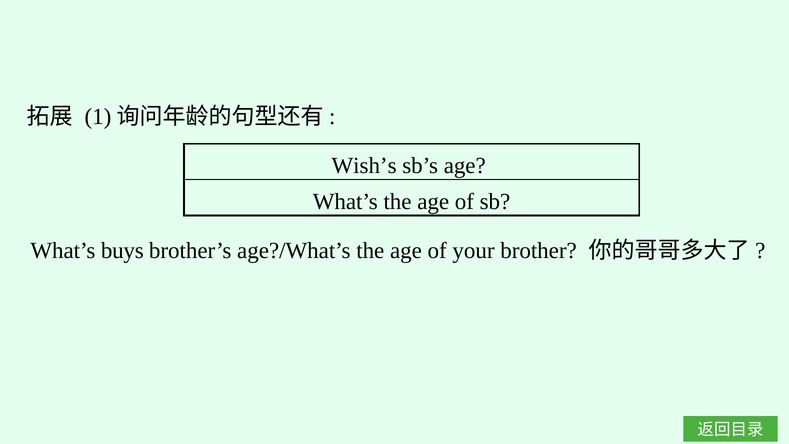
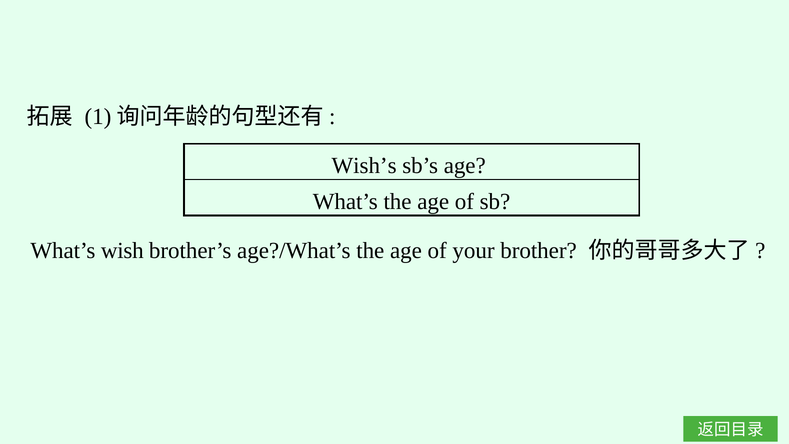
buys: buys -> wish (122, 250)
